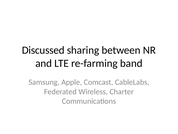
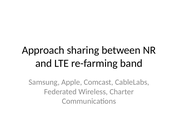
Discussed: Discussed -> Approach (43, 50)
